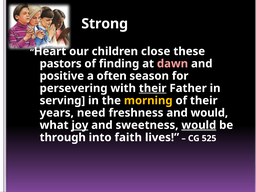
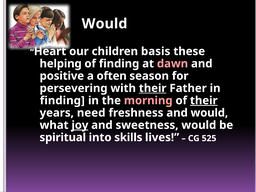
Strong: Strong -> Would (105, 24)
close: close -> basis (156, 51)
pastors: pastors -> helping (61, 64)
serving: serving -> finding (62, 101)
morning colour: yellow -> pink (148, 101)
their underline: none -> present (204, 101)
would underline: present -> none (199, 125)
through: through -> spiritual (63, 137)
faith: faith -> skills (128, 137)
